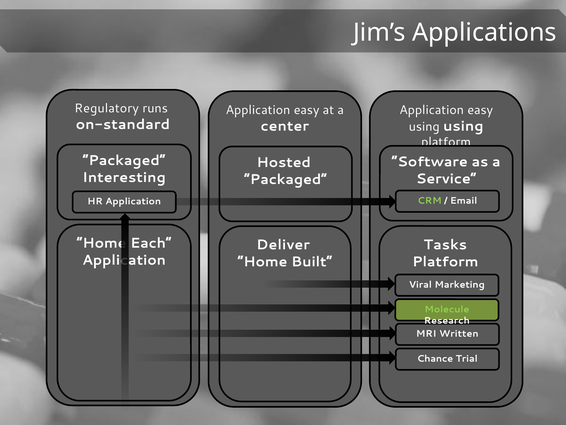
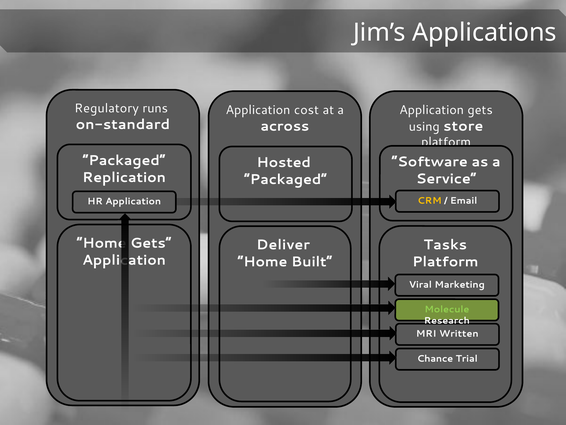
easy: easy -> cost (306, 110)
easy: easy -> gets (480, 110)
center: center -> across (285, 126)
using using: using -> store (463, 126)
Interesting: Interesting -> Replication (124, 177)
CRM colour: light green -> yellow (430, 200)
Each: Each -> Gets (151, 243)
